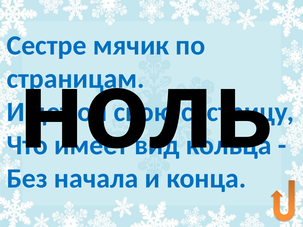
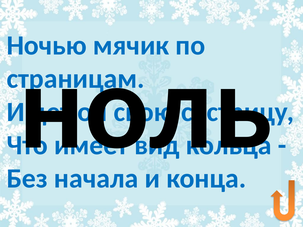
Сестре: Сестре -> Ночью (47, 45)
